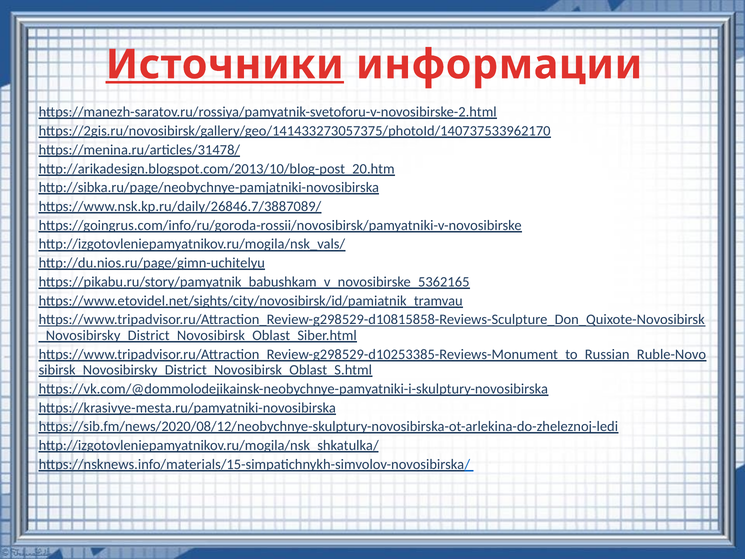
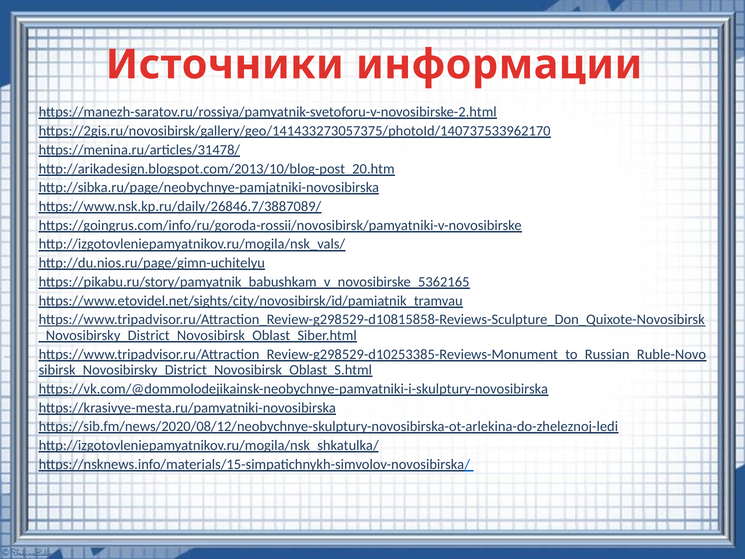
Источники underline: present -> none (225, 65)
